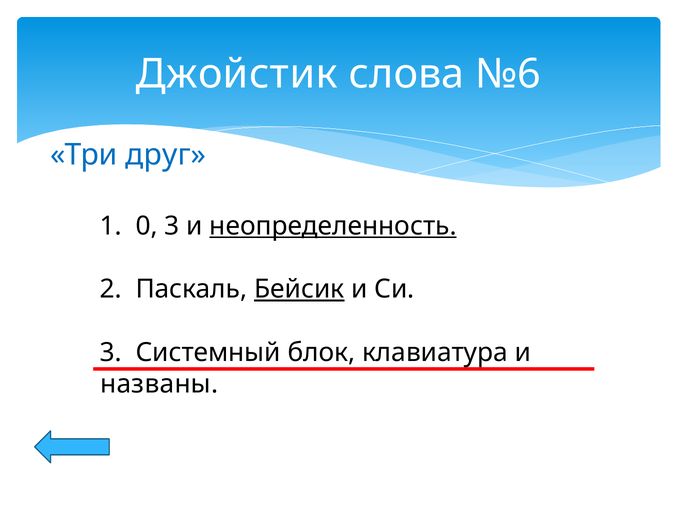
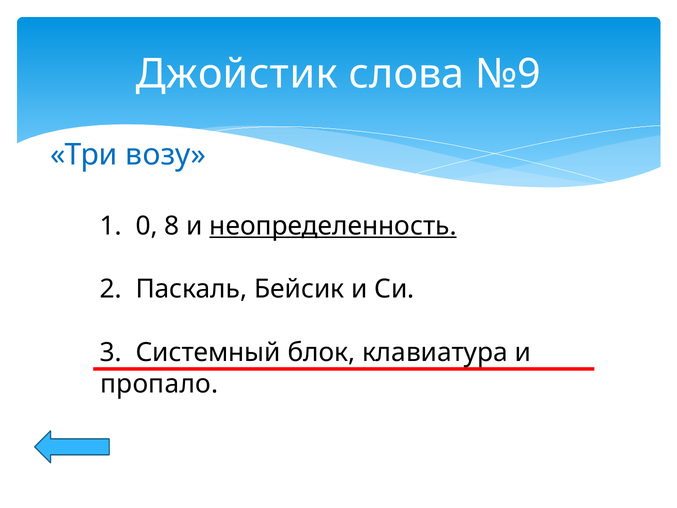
№6: №6 -> №9 (508, 74)
друг: друг -> возу (166, 155)
0 3: 3 -> 8 (172, 226)
Бейсик underline: present -> none (299, 289)
названы: названы -> пропало (159, 384)
